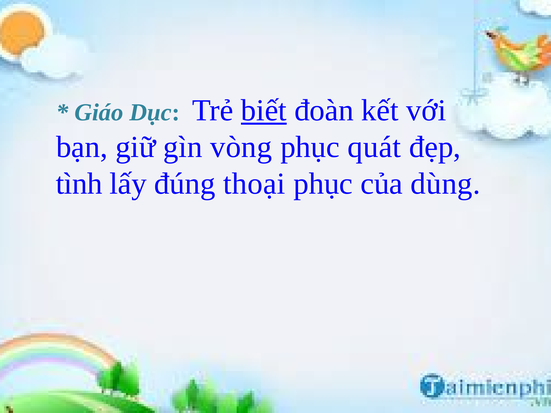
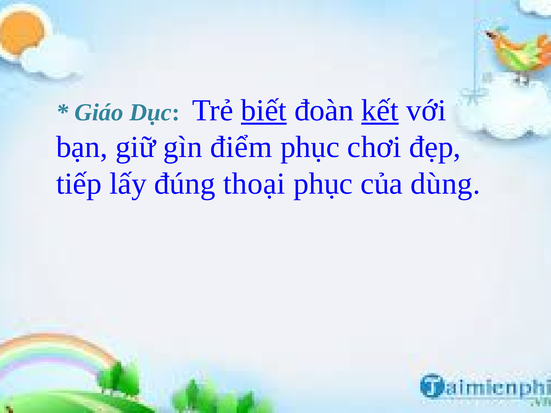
kết underline: none -> present (380, 111)
vòng: vòng -> điểm (241, 147)
quát: quát -> chơi (374, 147)
tình: tình -> tiếp (79, 184)
